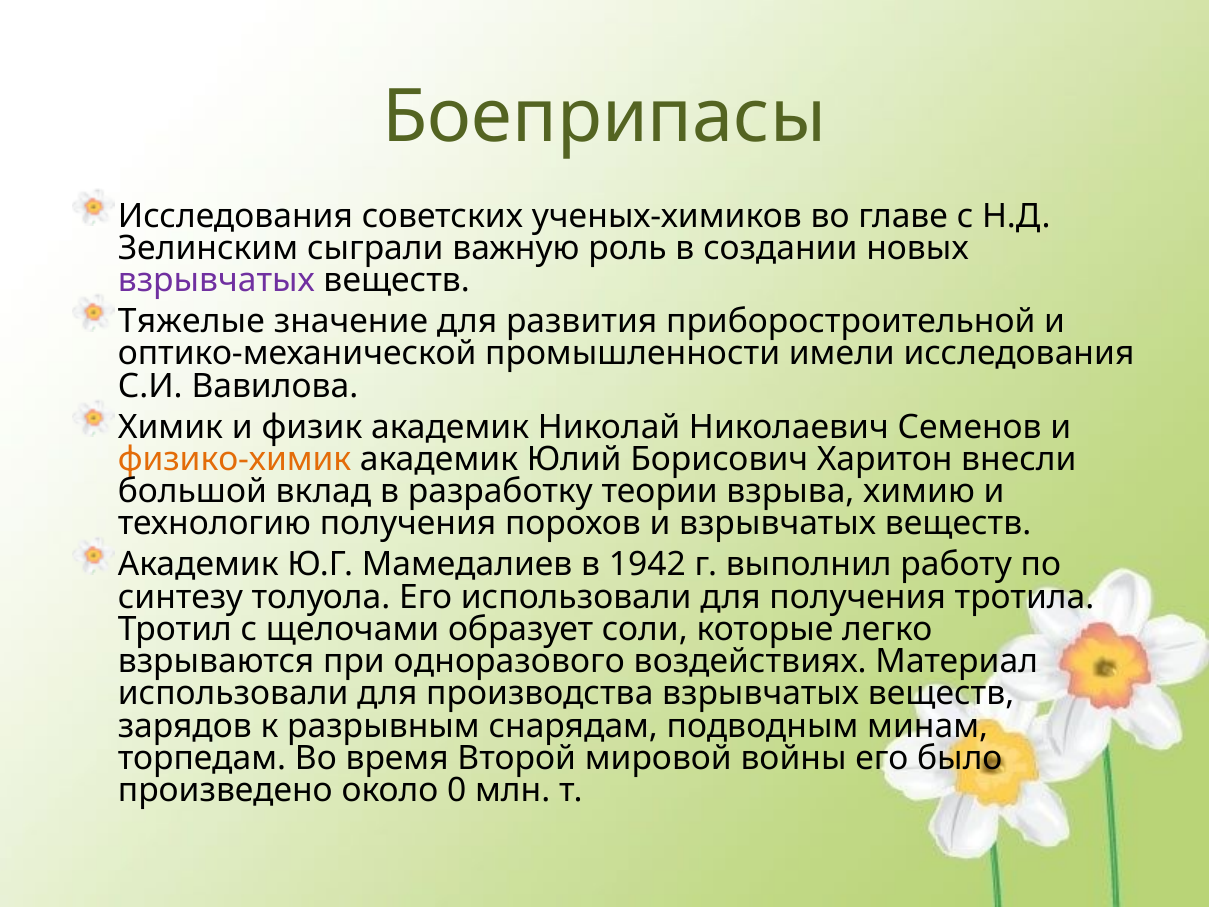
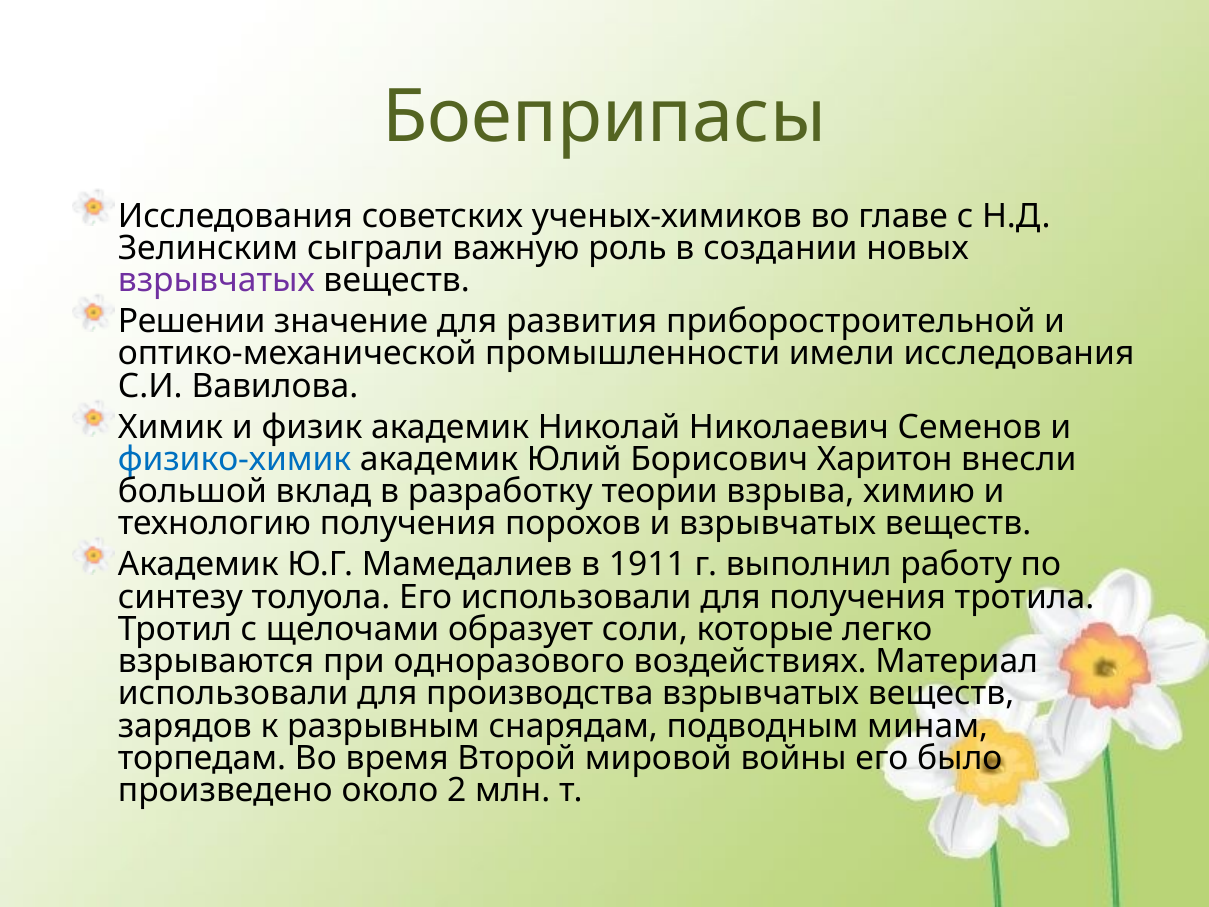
Тяжелые: Тяжелые -> Решении (192, 322)
физико-химик colour: orange -> blue (235, 459)
1942: 1942 -> 1911 (647, 565)
0: 0 -> 2 (457, 790)
